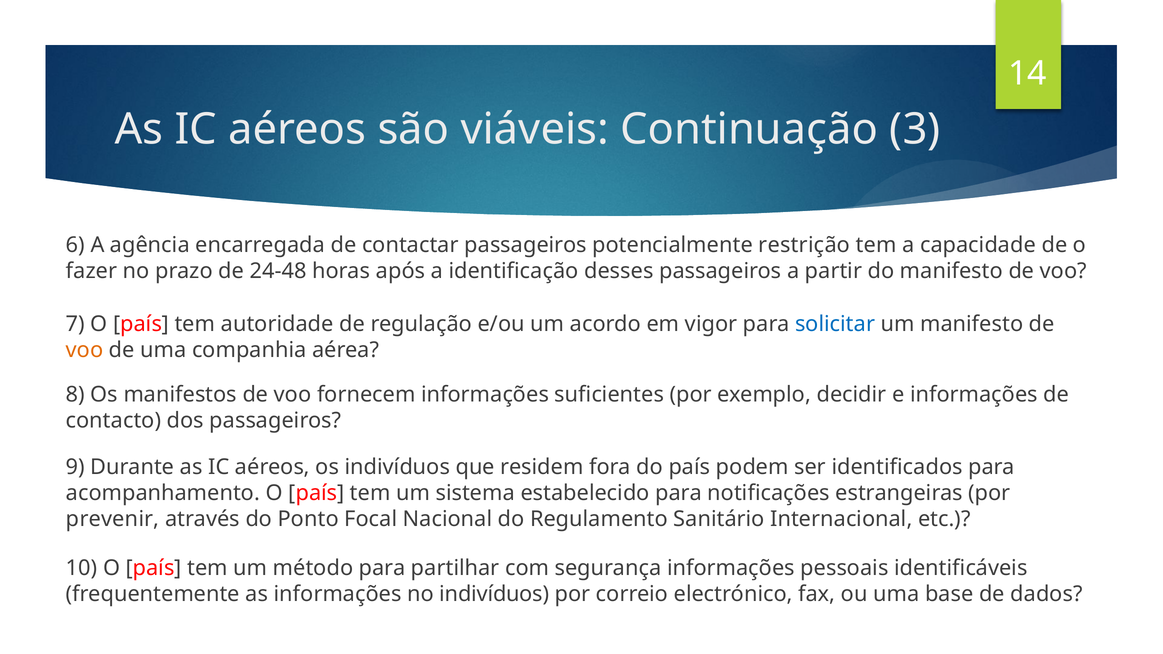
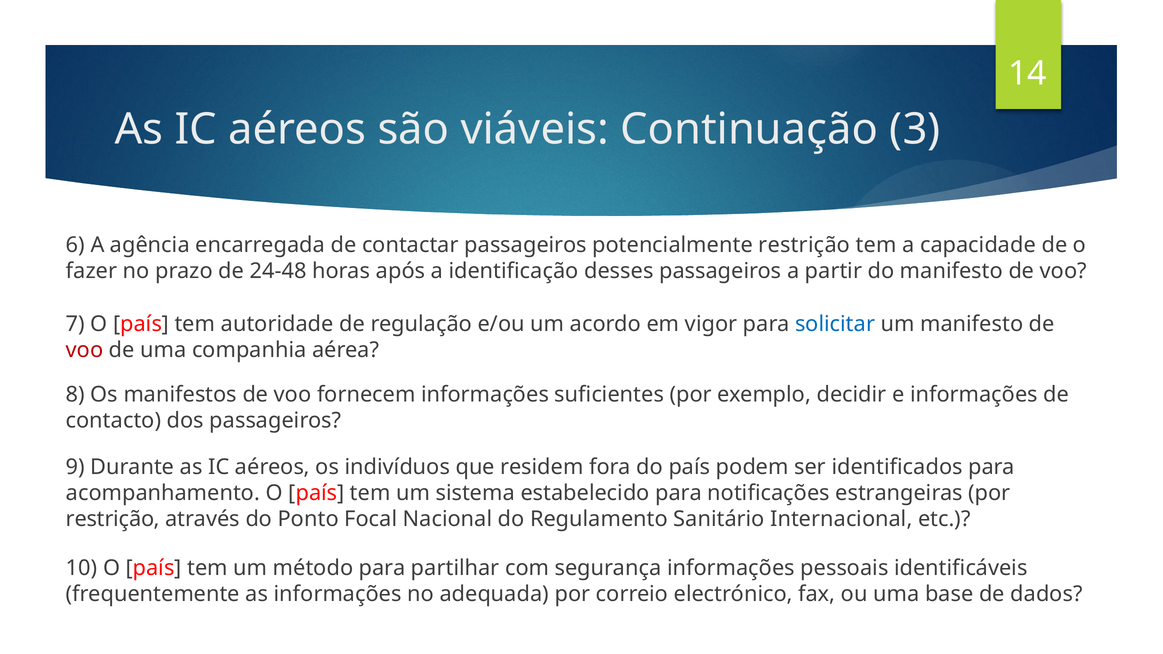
voo colour: orange -> red (85, 350)
prevenir: prevenir -> restrição (113, 519)
no indivíduos: indivíduos -> adequada (494, 594)
